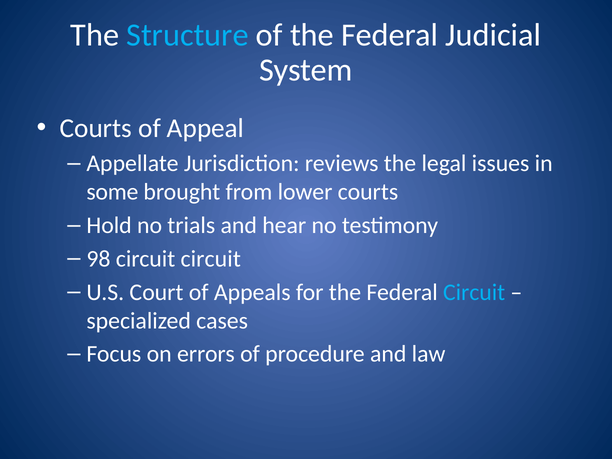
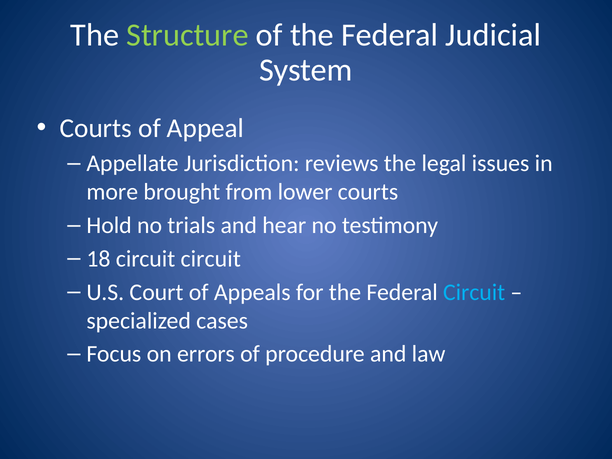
Structure colour: light blue -> light green (187, 35)
some: some -> more (112, 192)
98: 98 -> 18 (98, 259)
